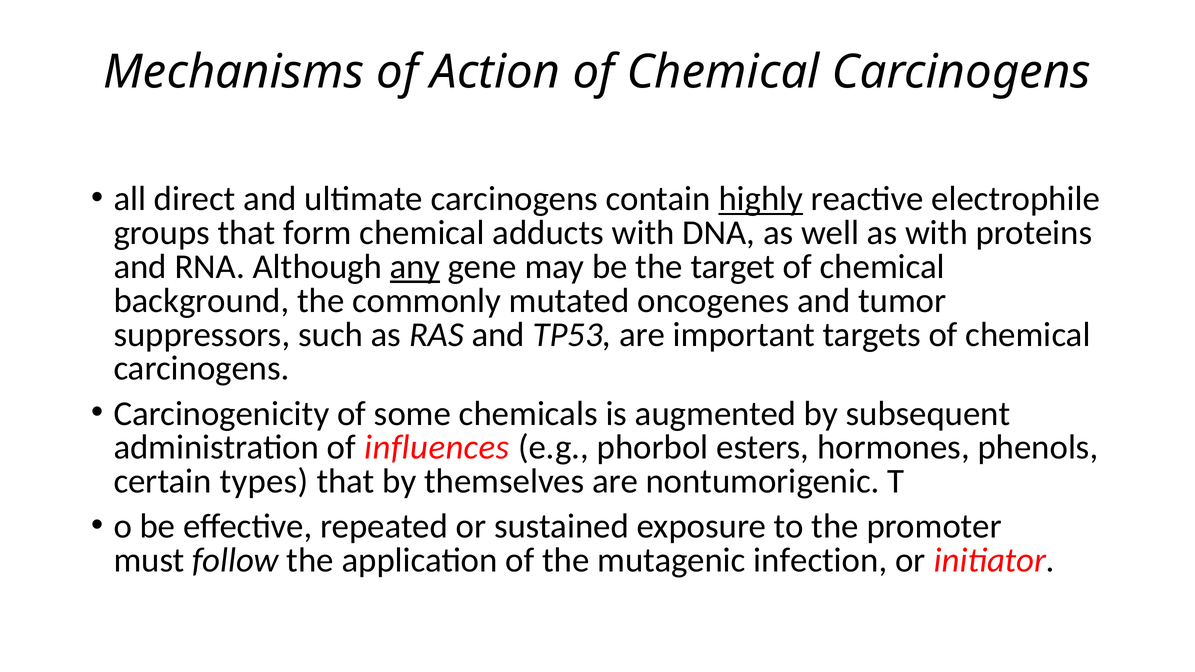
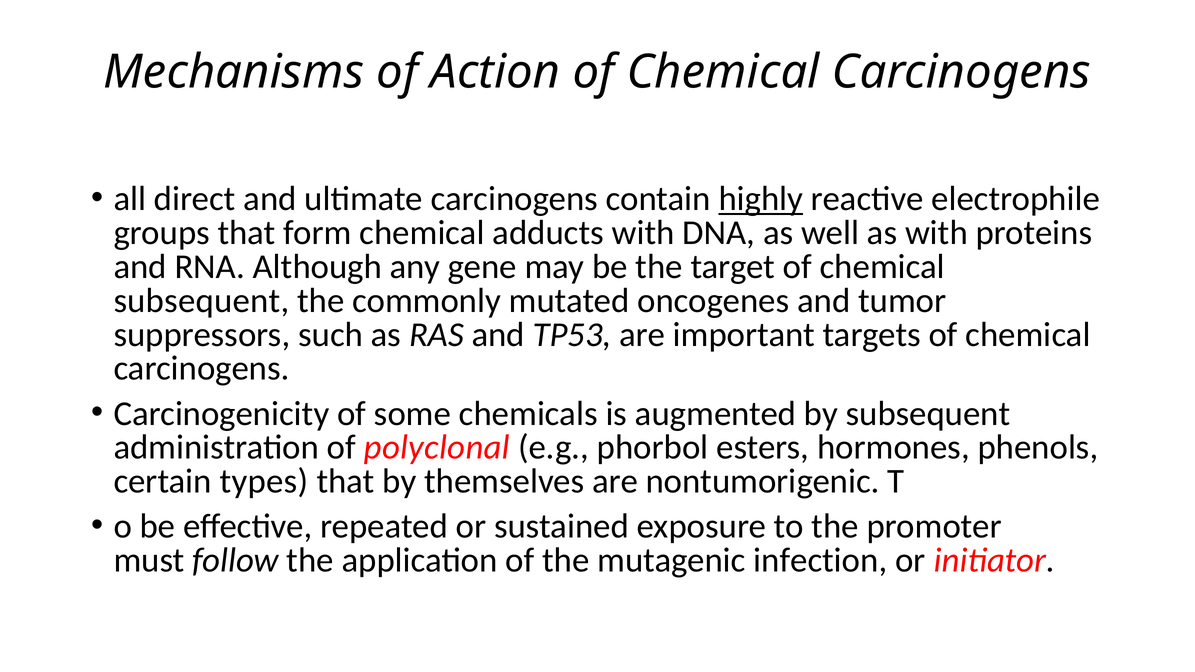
any underline: present -> none (415, 267)
background: background -> subsequent (201, 301)
influences: influences -> polyclonal (437, 448)
